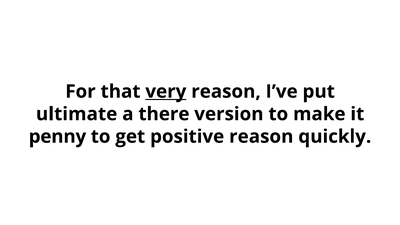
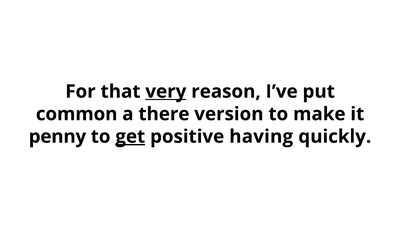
ultimate: ultimate -> common (77, 114)
get underline: none -> present (130, 137)
positive reason: reason -> having (261, 137)
